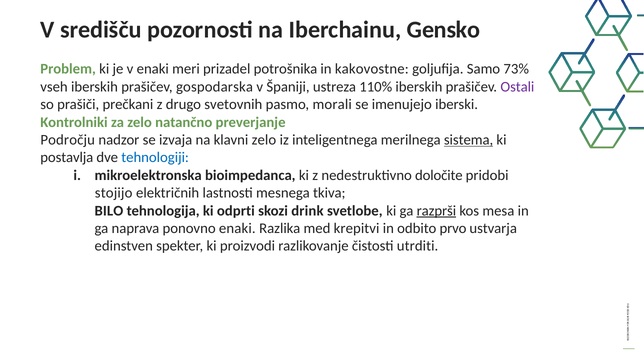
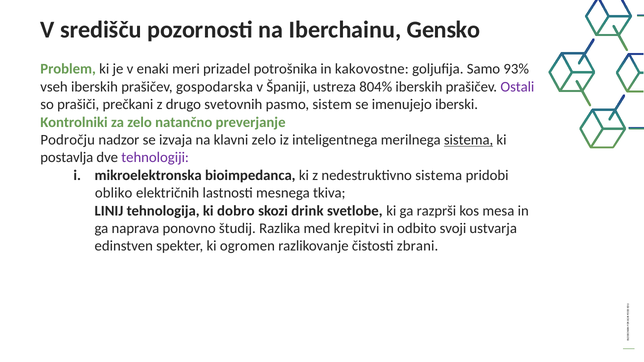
73%: 73% -> 93% (516, 69)
110%: 110% -> 804% (376, 87)
morali: morali -> sistem (332, 105)
tehnologiji colour: blue -> purple (155, 158)
nedestruktivno določite: določite -> sistema (439, 175)
stojijo: stojijo -> obliko (114, 193)
BILO: BILO -> LINIJ (109, 211)
odprti: odprti -> dobro (236, 211)
razprši underline: present -> none (436, 211)
ponovno enaki: enaki -> študij (237, 229)
prvo: prvo -> svoji (453, 229)
proizvodi: proizvodi -> ogromen (247, 246)
utrditi: utrditi -> zbrani (418, 246)
